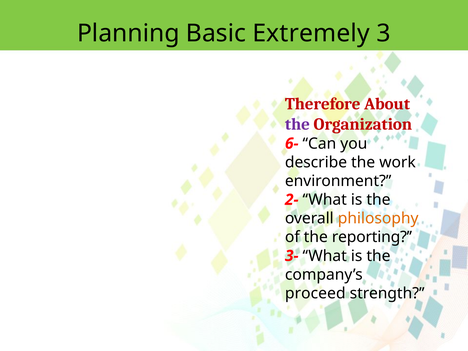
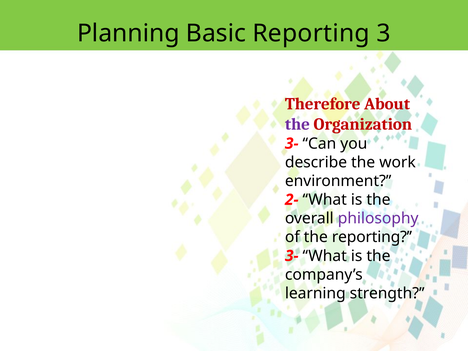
Basic Extremely: Extremely -> Reporting (311, 33)
6-: 6- -> 3- (292, 144)
philosophy colour: orange -> purple (378, 218)
proceed: proceed -> learning (315, 293)
